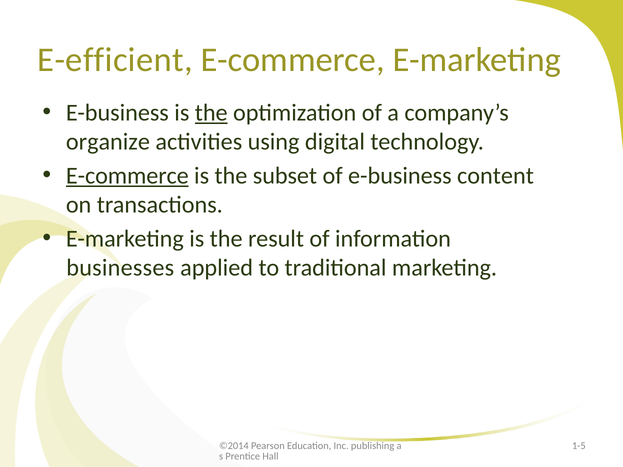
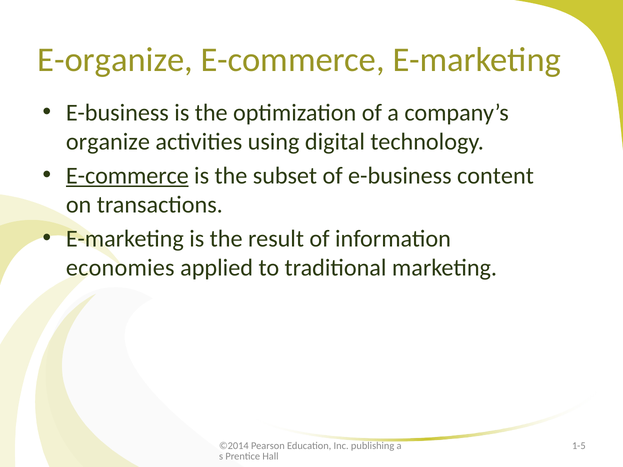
E-efficient: E-efficient -> E-organize (115, 60)
the underline: present -> none (211, 113)
businesses: businesses -> economies (120, 268)
